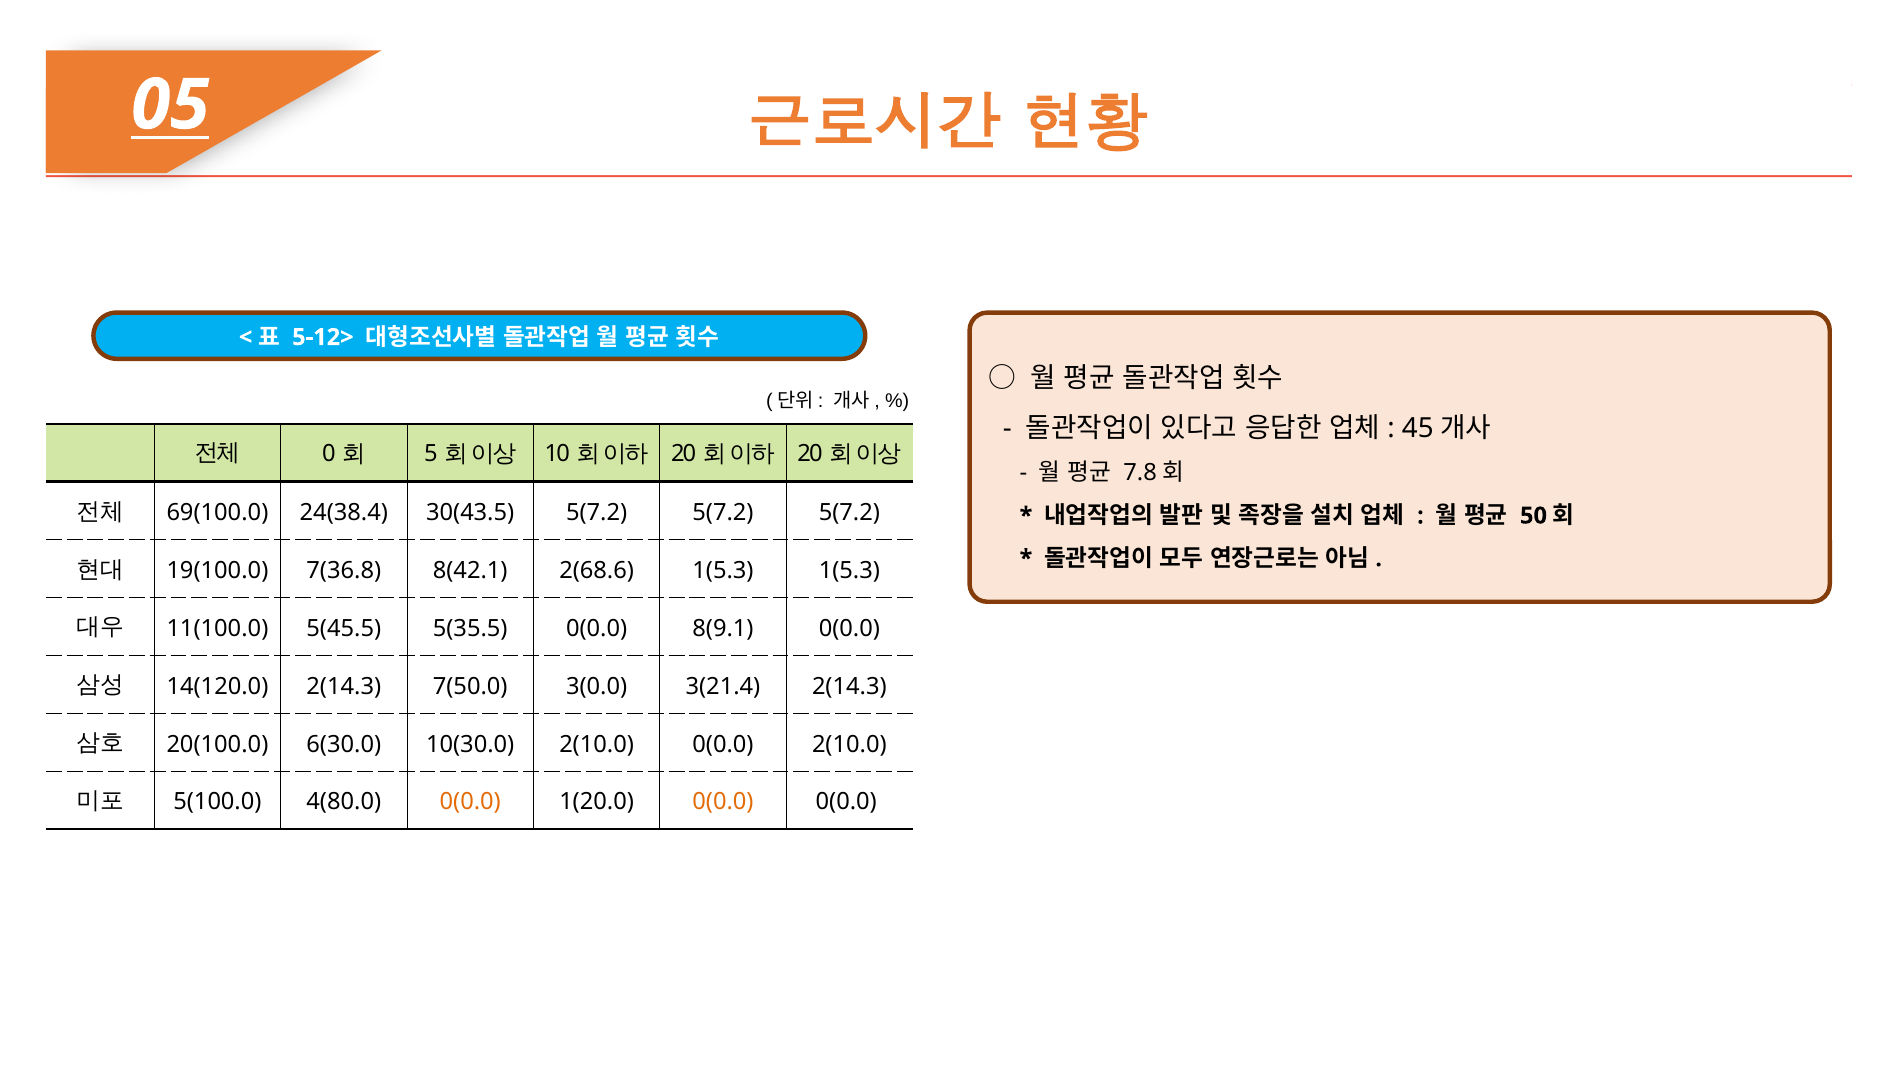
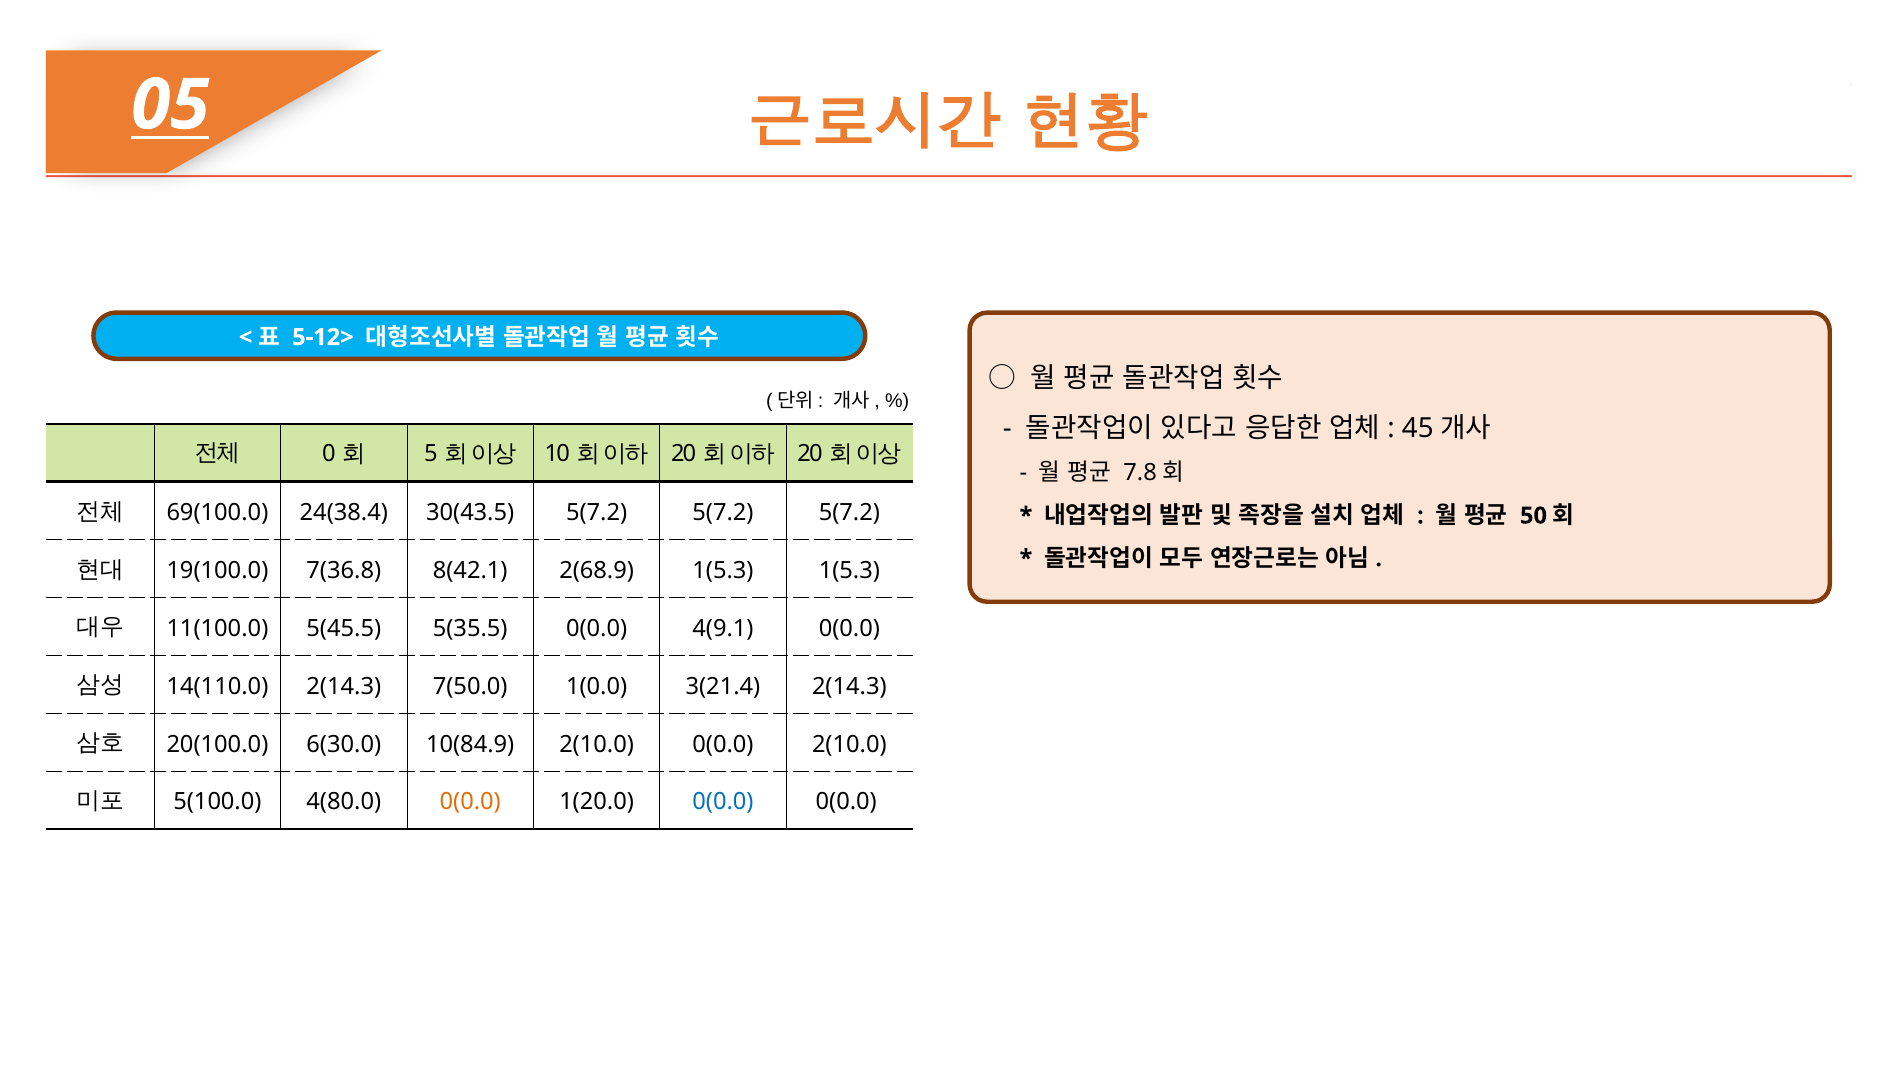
2(68.6: 2(68.6 -> 2(68.9 (597, 571)
8(9.1: 8(9.1 -> 4(9.1 (723, 629)
14(120.0: 14(120.0 -> 14(110.0 (217, 687)
3(0.0: 3(0.0 -> 1(0.0 (597, 687)
10(30.0: 10(30.0 -> 10(84.9 (470, 745)
0(0.0 colour: orange -> blue (723, 803)
